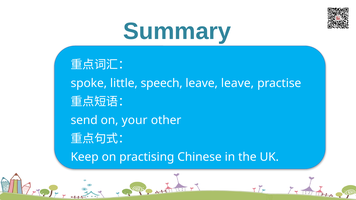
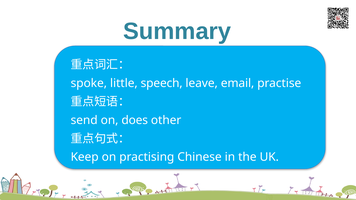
leave leave: leave -> email (238, 83)
your: your -> does (135, 120)
